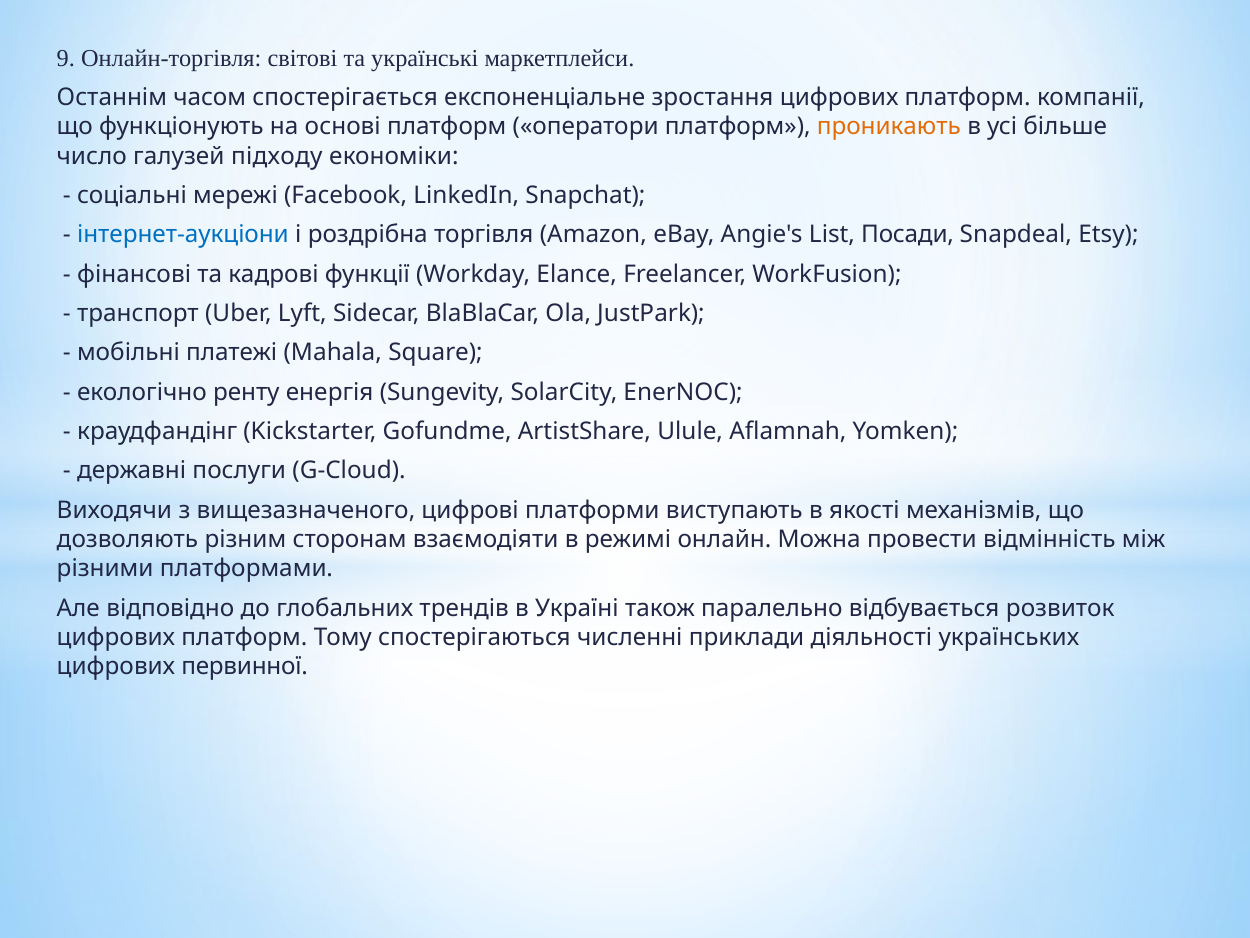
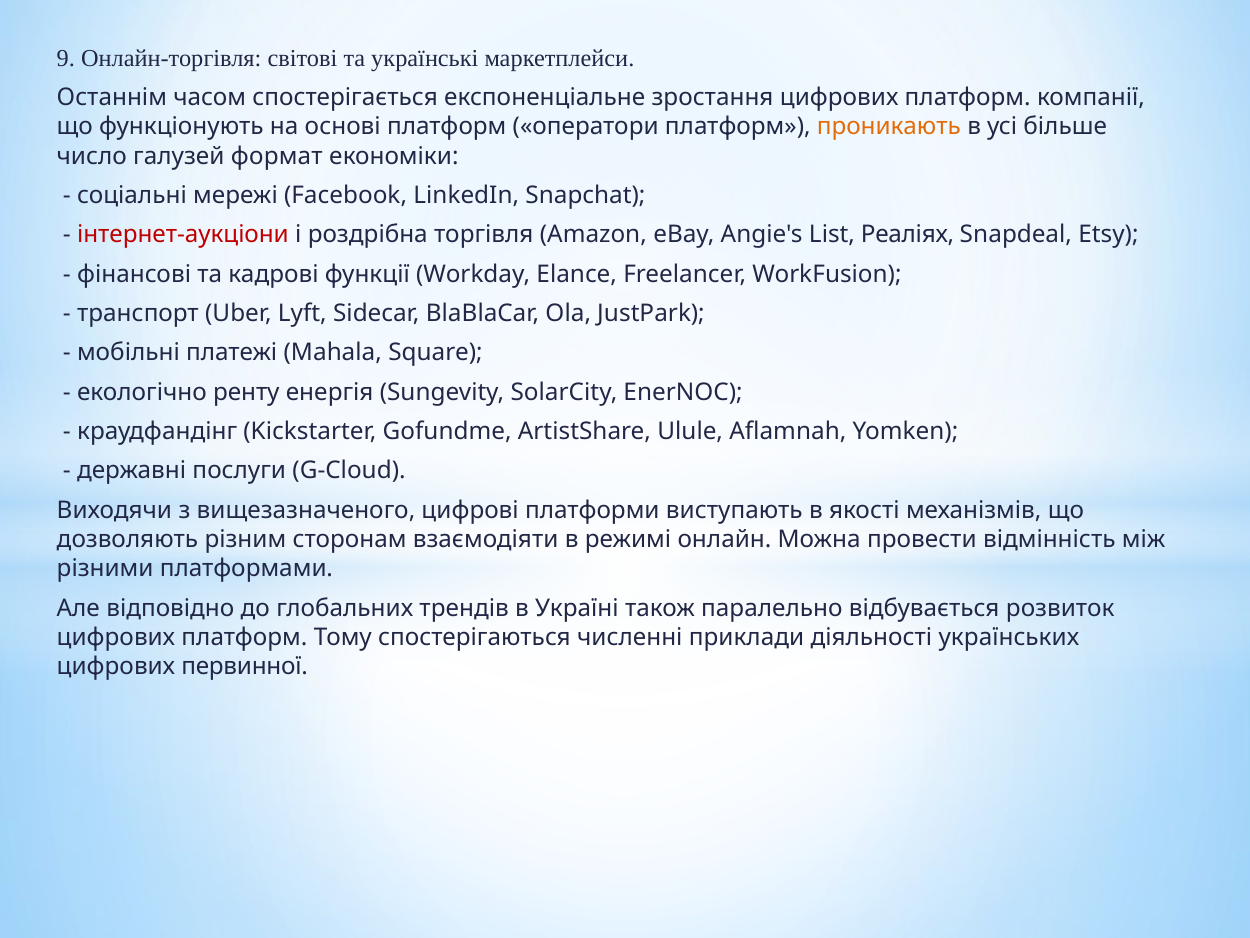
підходу: підходу -> формат (277, 156)
інтернет-аукціони colour: blue -> red (183, 235)
Посади: Посади -> Реаліях (908, 235)
